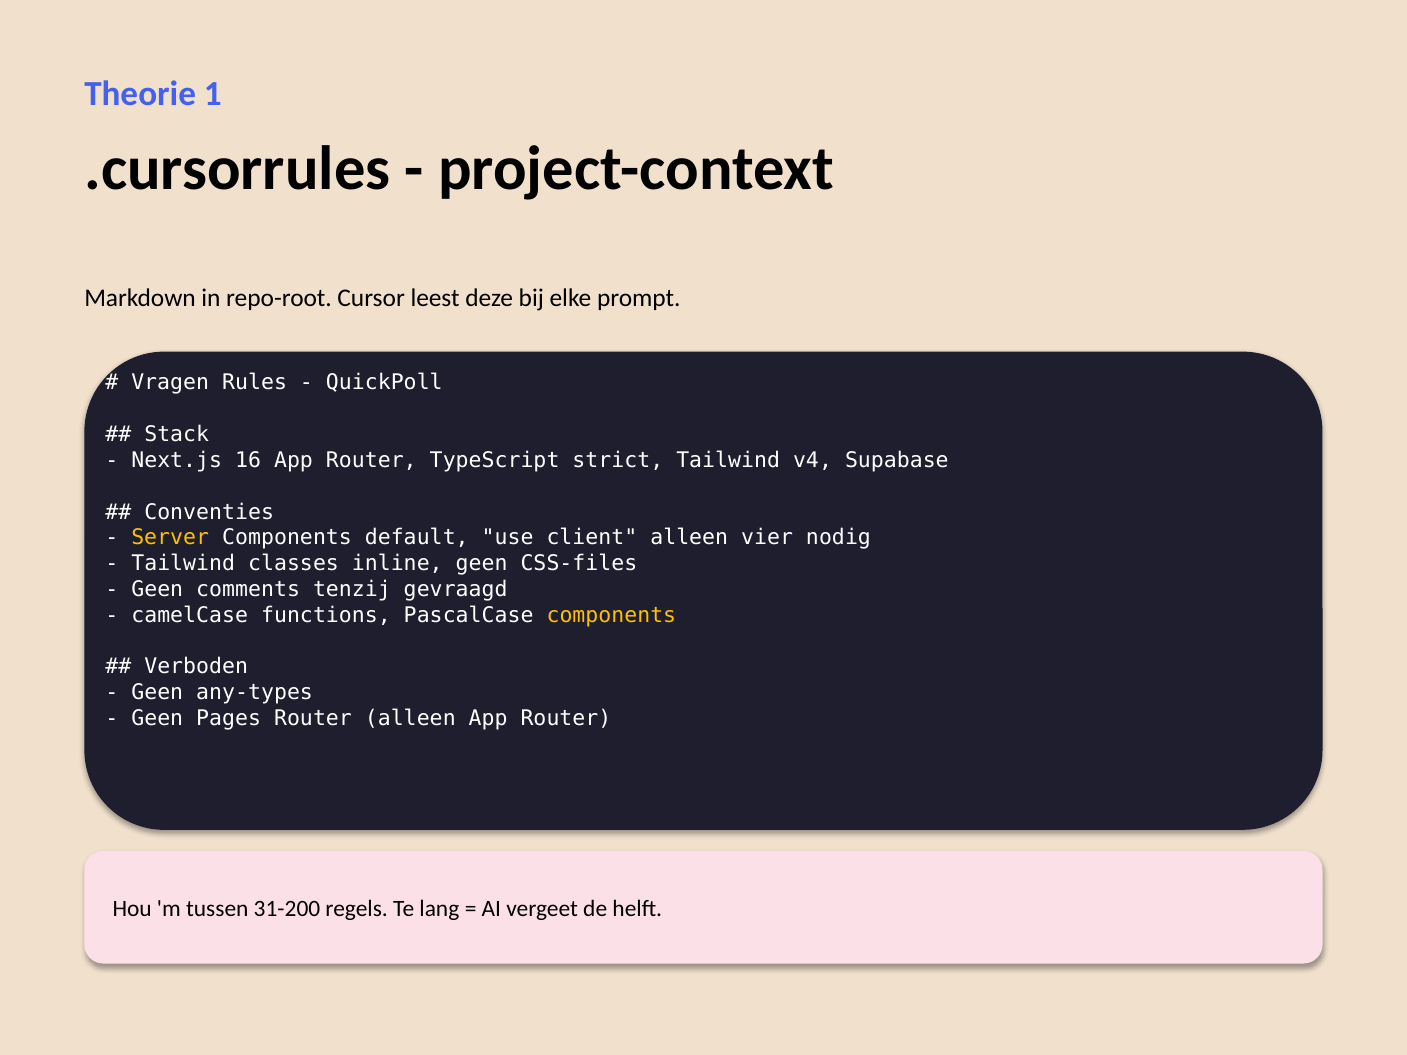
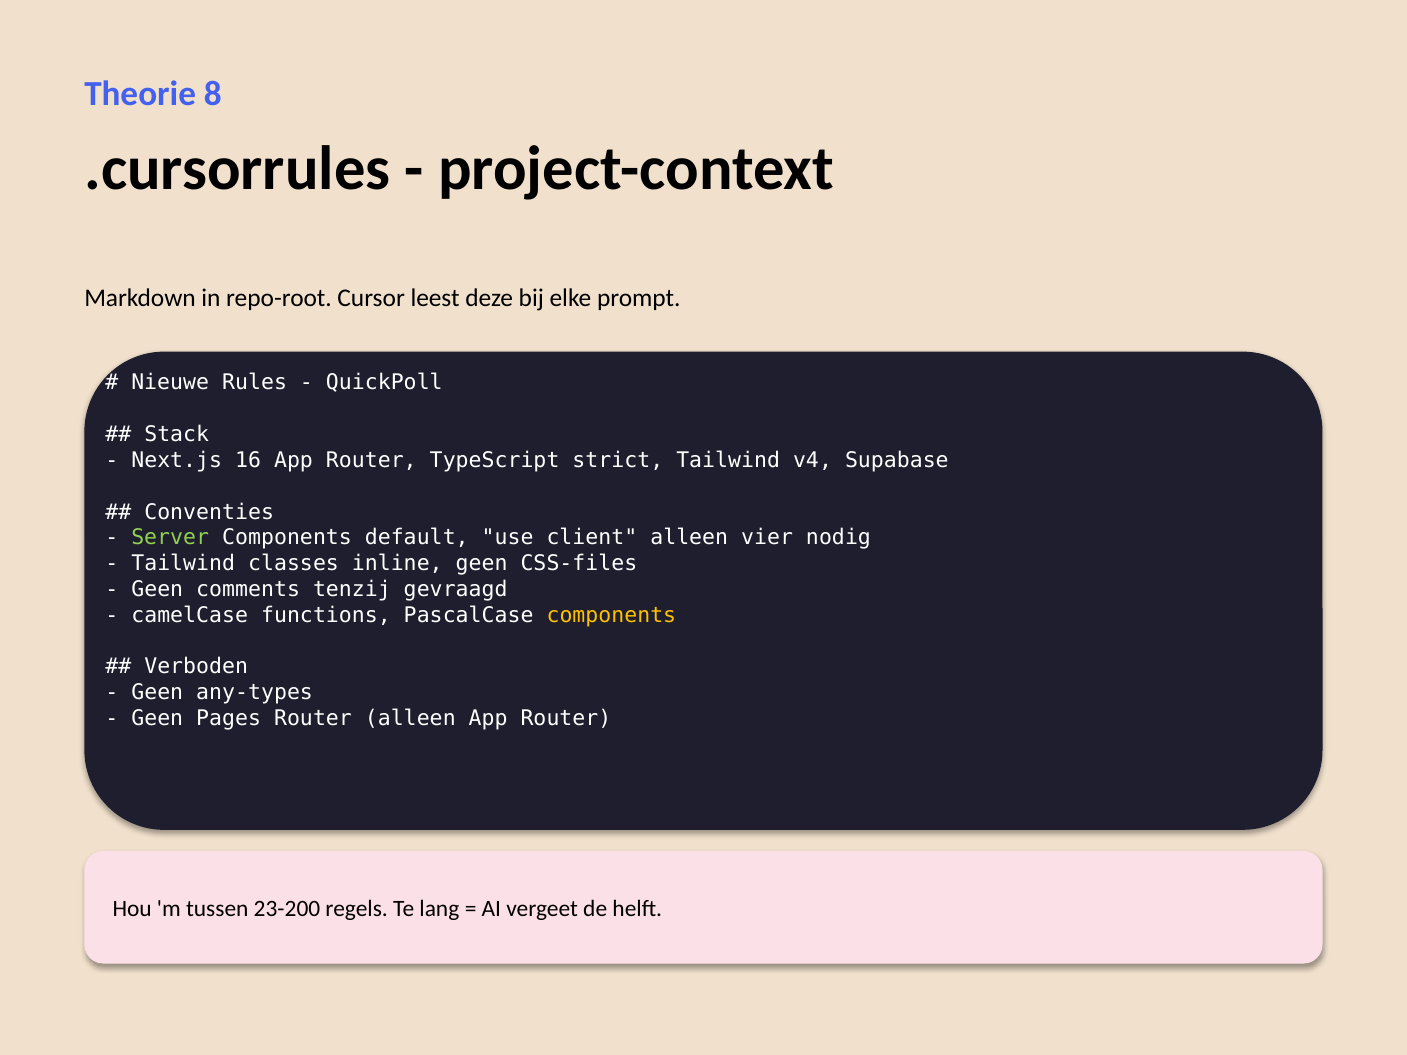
1: 1 -> 8 (213, 94)
Vragen: Vragen -> Nieuwe (170, 383)
Server colour: yellow -> light green (170, 538)
31-200: 31-200 -> 23-200 (287, 909)
